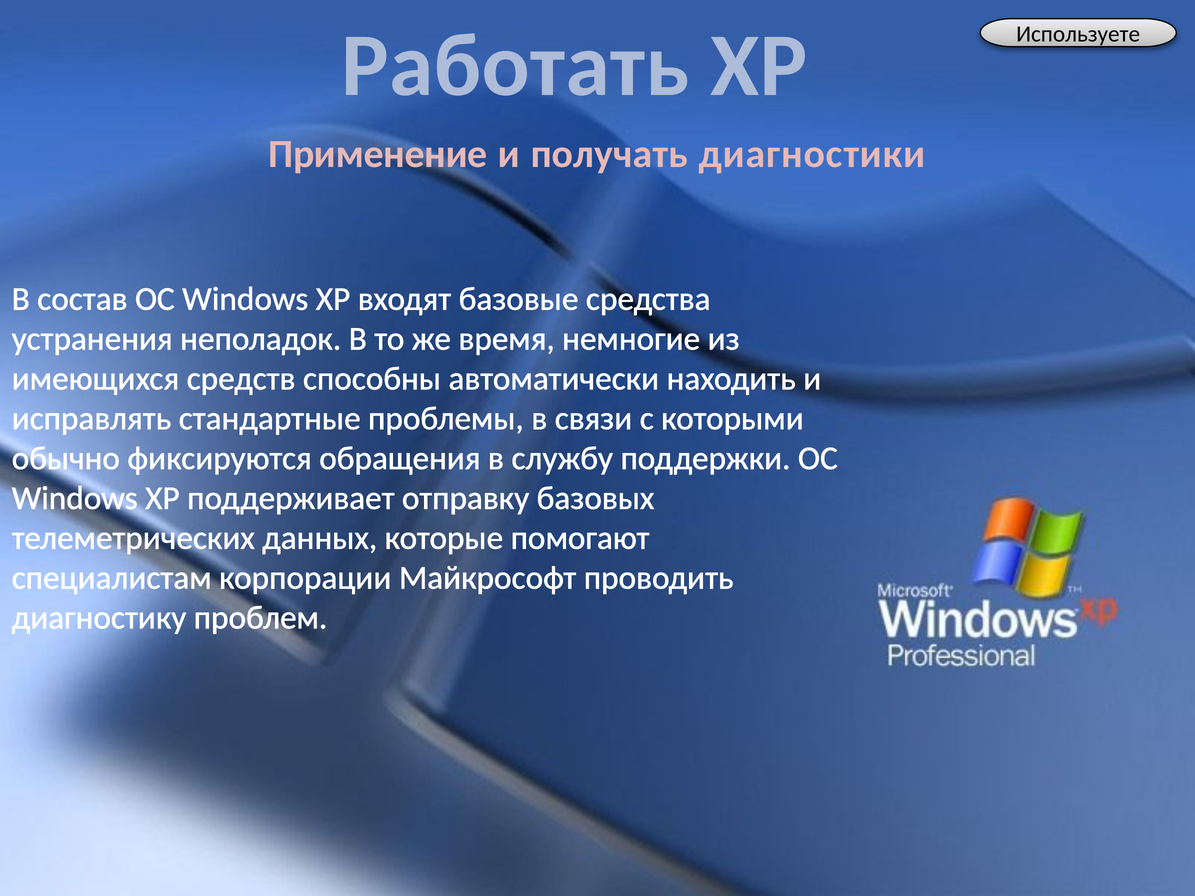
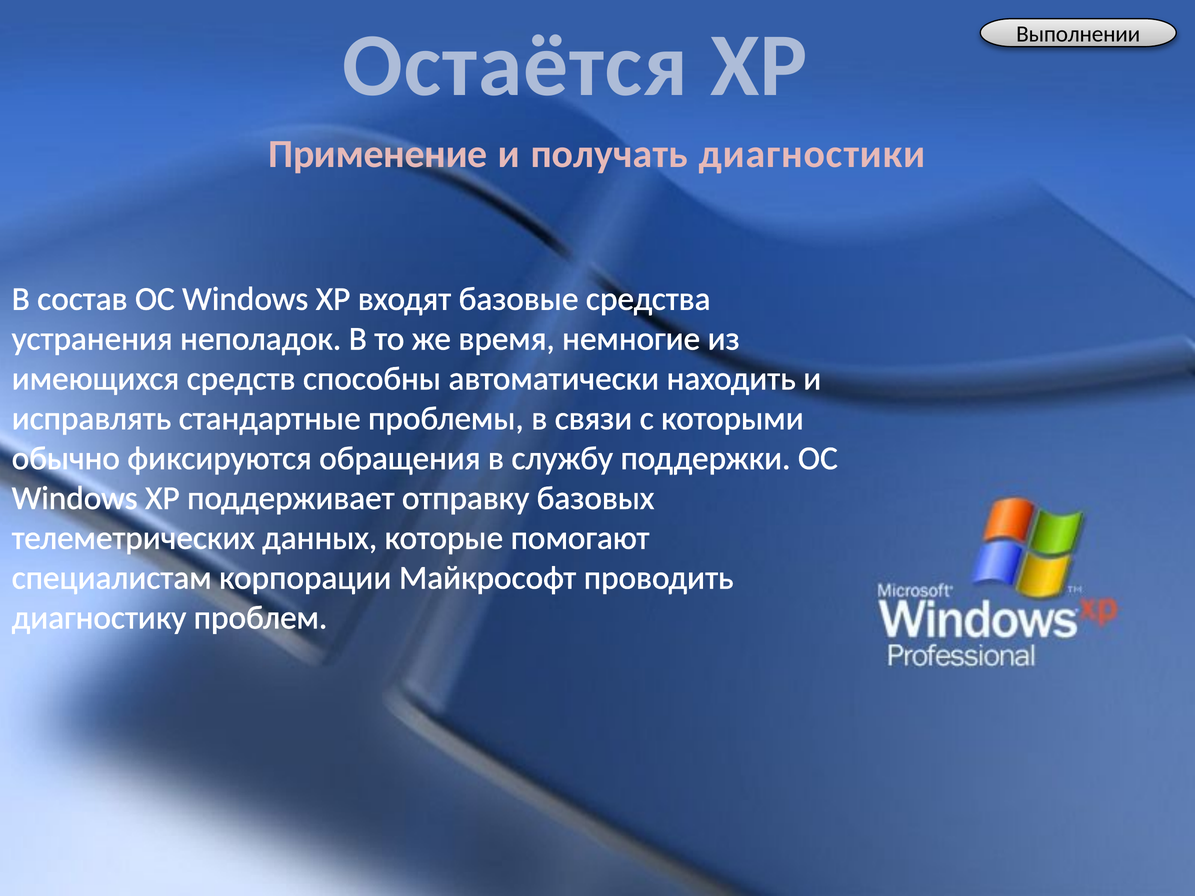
Используете: Используете -> Выполнении (1078, 34)
Работать: Работать -> Остаётся (515, 66)
